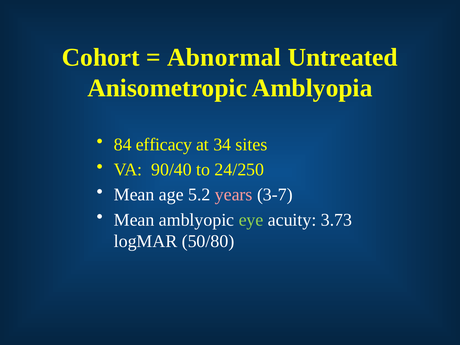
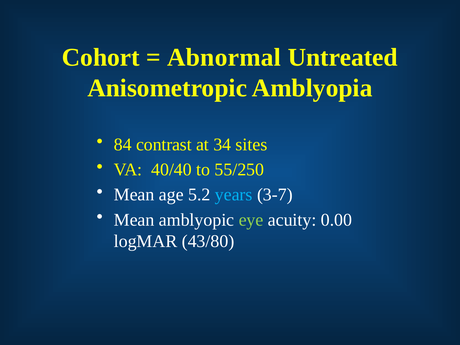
efficacy: efficacy -> contrast (164, 145)
90/40: 90/40 -> 40/40 (172, 170)
24/250: 24/250 -> 55/250 (239, 170)
years colour: pink -> light blue (234, 195)
3.73: 3.73 -> 0.00 (337, 220)
50/80: 50/80 -> 43/80 (208, 241)
